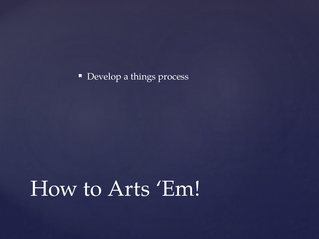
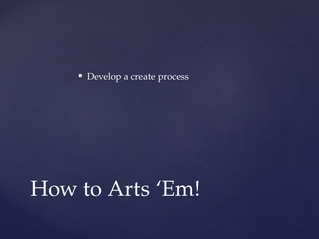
things: things -> create (143, 77)
